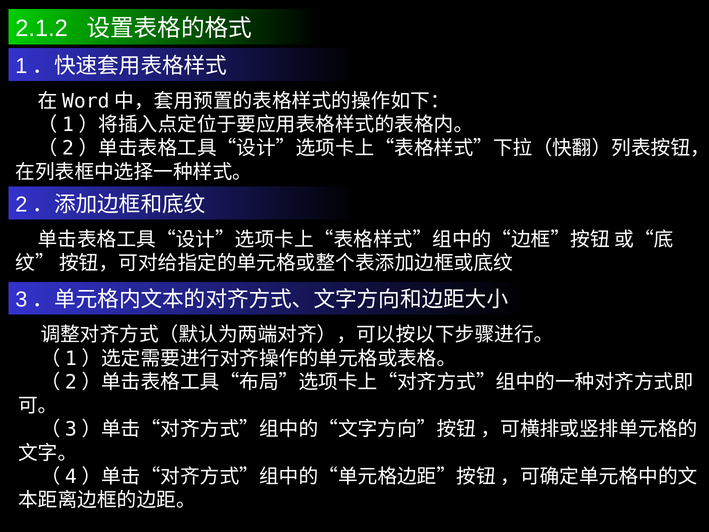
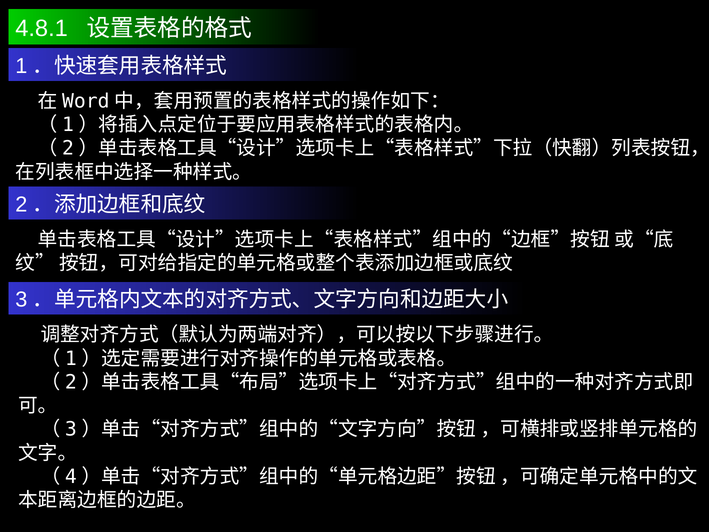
2.1.2: 2.1.2 -> 4.8.1 (42, 28)
